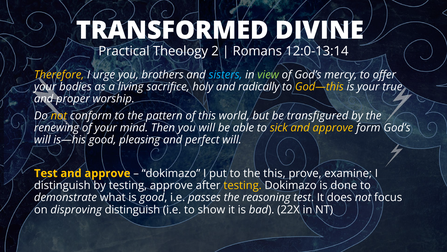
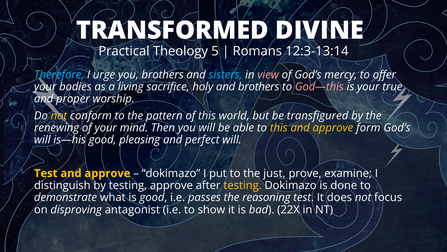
2: 2 -> 5 (215, 51)
12:0-13:14: 12:0-13:14 -> 12:3-13:14 (317, 51)
Therefore colour: yellow -> light blue (59, 75)
view colour: light green -> pink (268, 75)
and radically: radically -> brothers (259, 87)
God—this colour: yellow -> pink (319, 87)
to sick: sick -> this (279, 127)
the this: this -> just (274, 173)
disproving distinguish: distinguish -> antagonist (132, 209)
